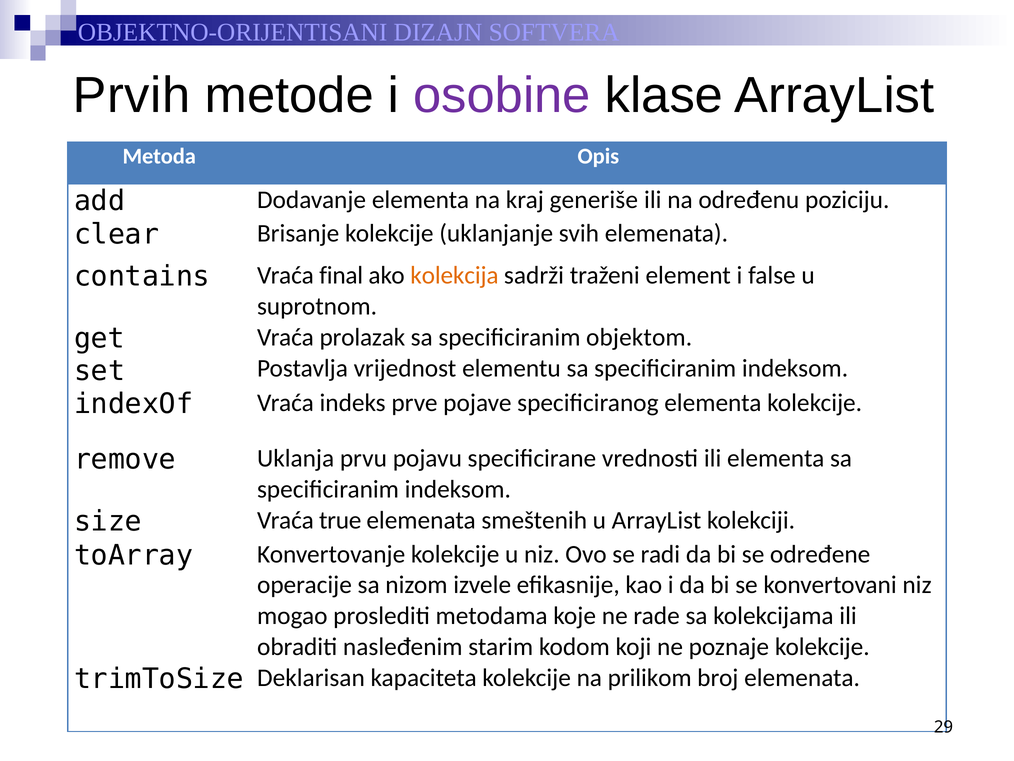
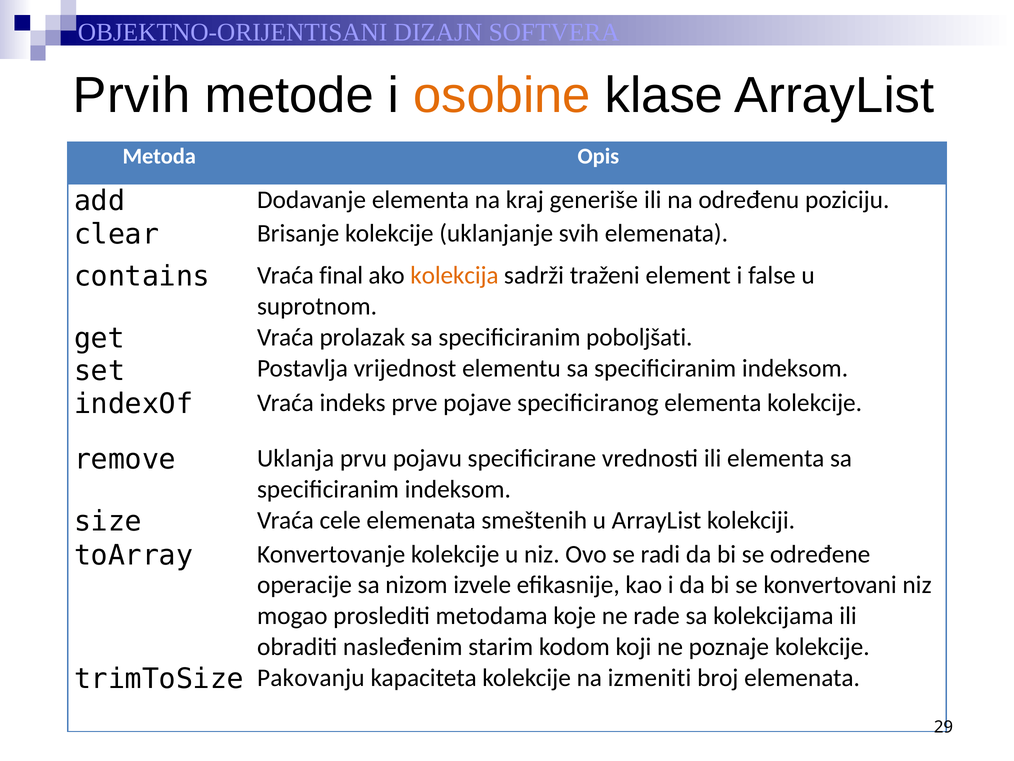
osobine colour: purple -> orange (502, 95)
objektom: objektom -> poboljšati (639, 337)
true: true -> cele (340, 520)
Deklarisan: Deklarisan -> Pakovanju (311, 678)
prilikom: prilikom -> izmeniti (650, 678)
